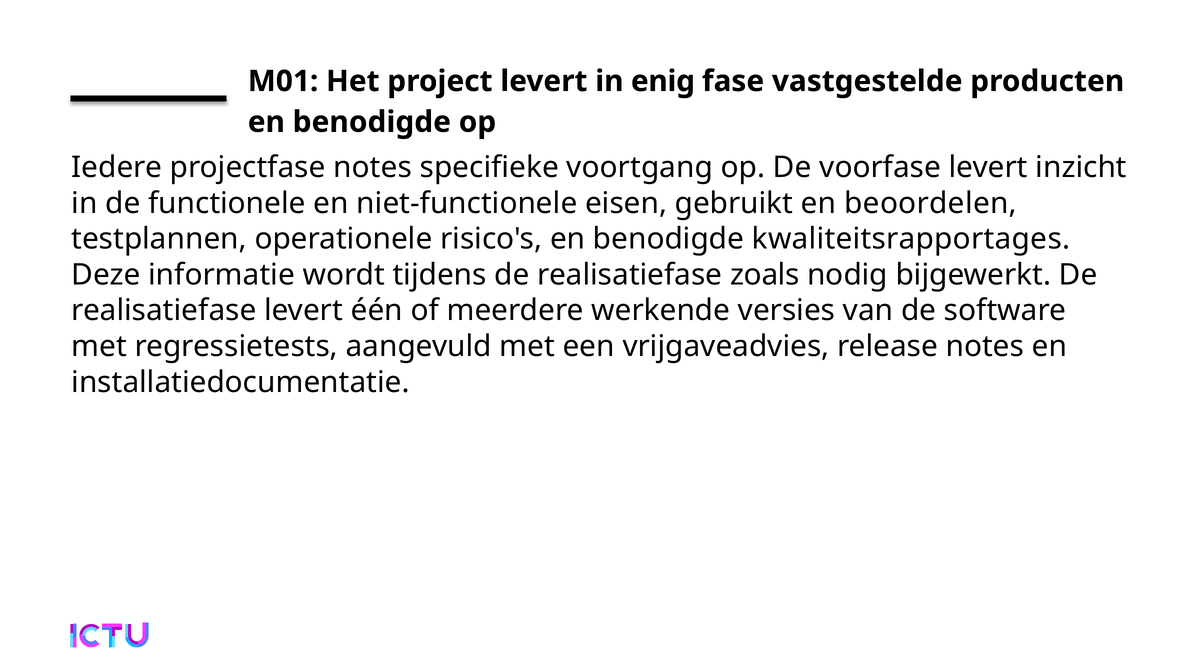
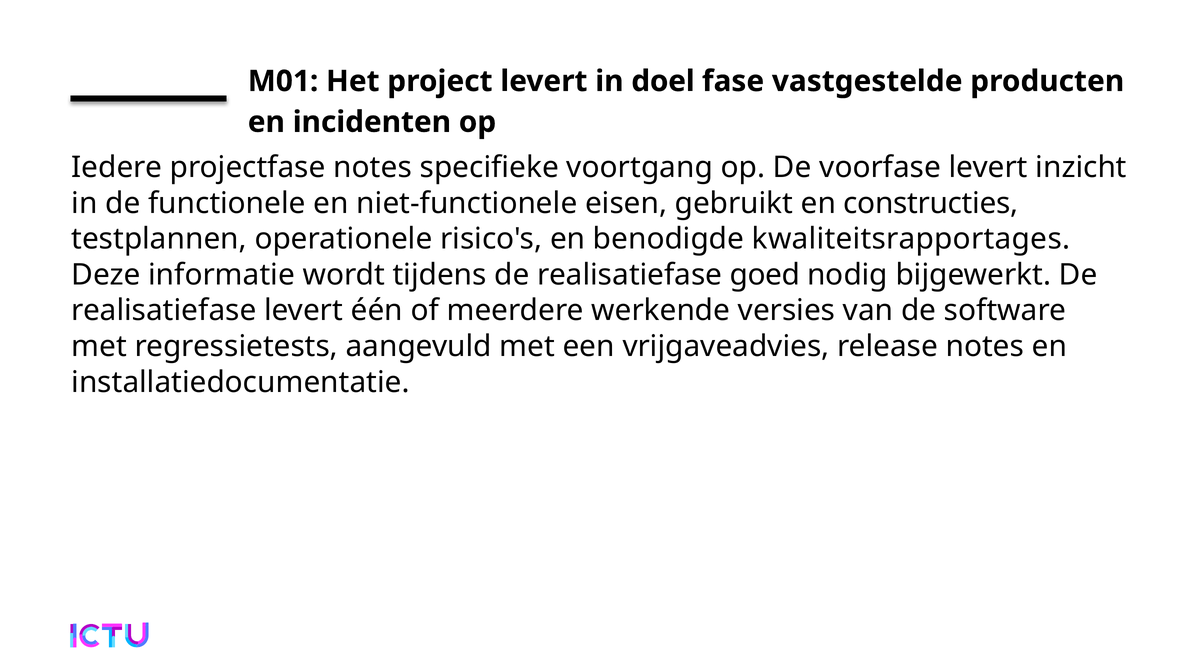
enig: enig -> doel (663, 81)
benodigde: benodigde -> incidenten (372, 122)
beoordelen: beoordelen -> constructies (931, 203)
zoals: zoals -> goed (765, 275)
